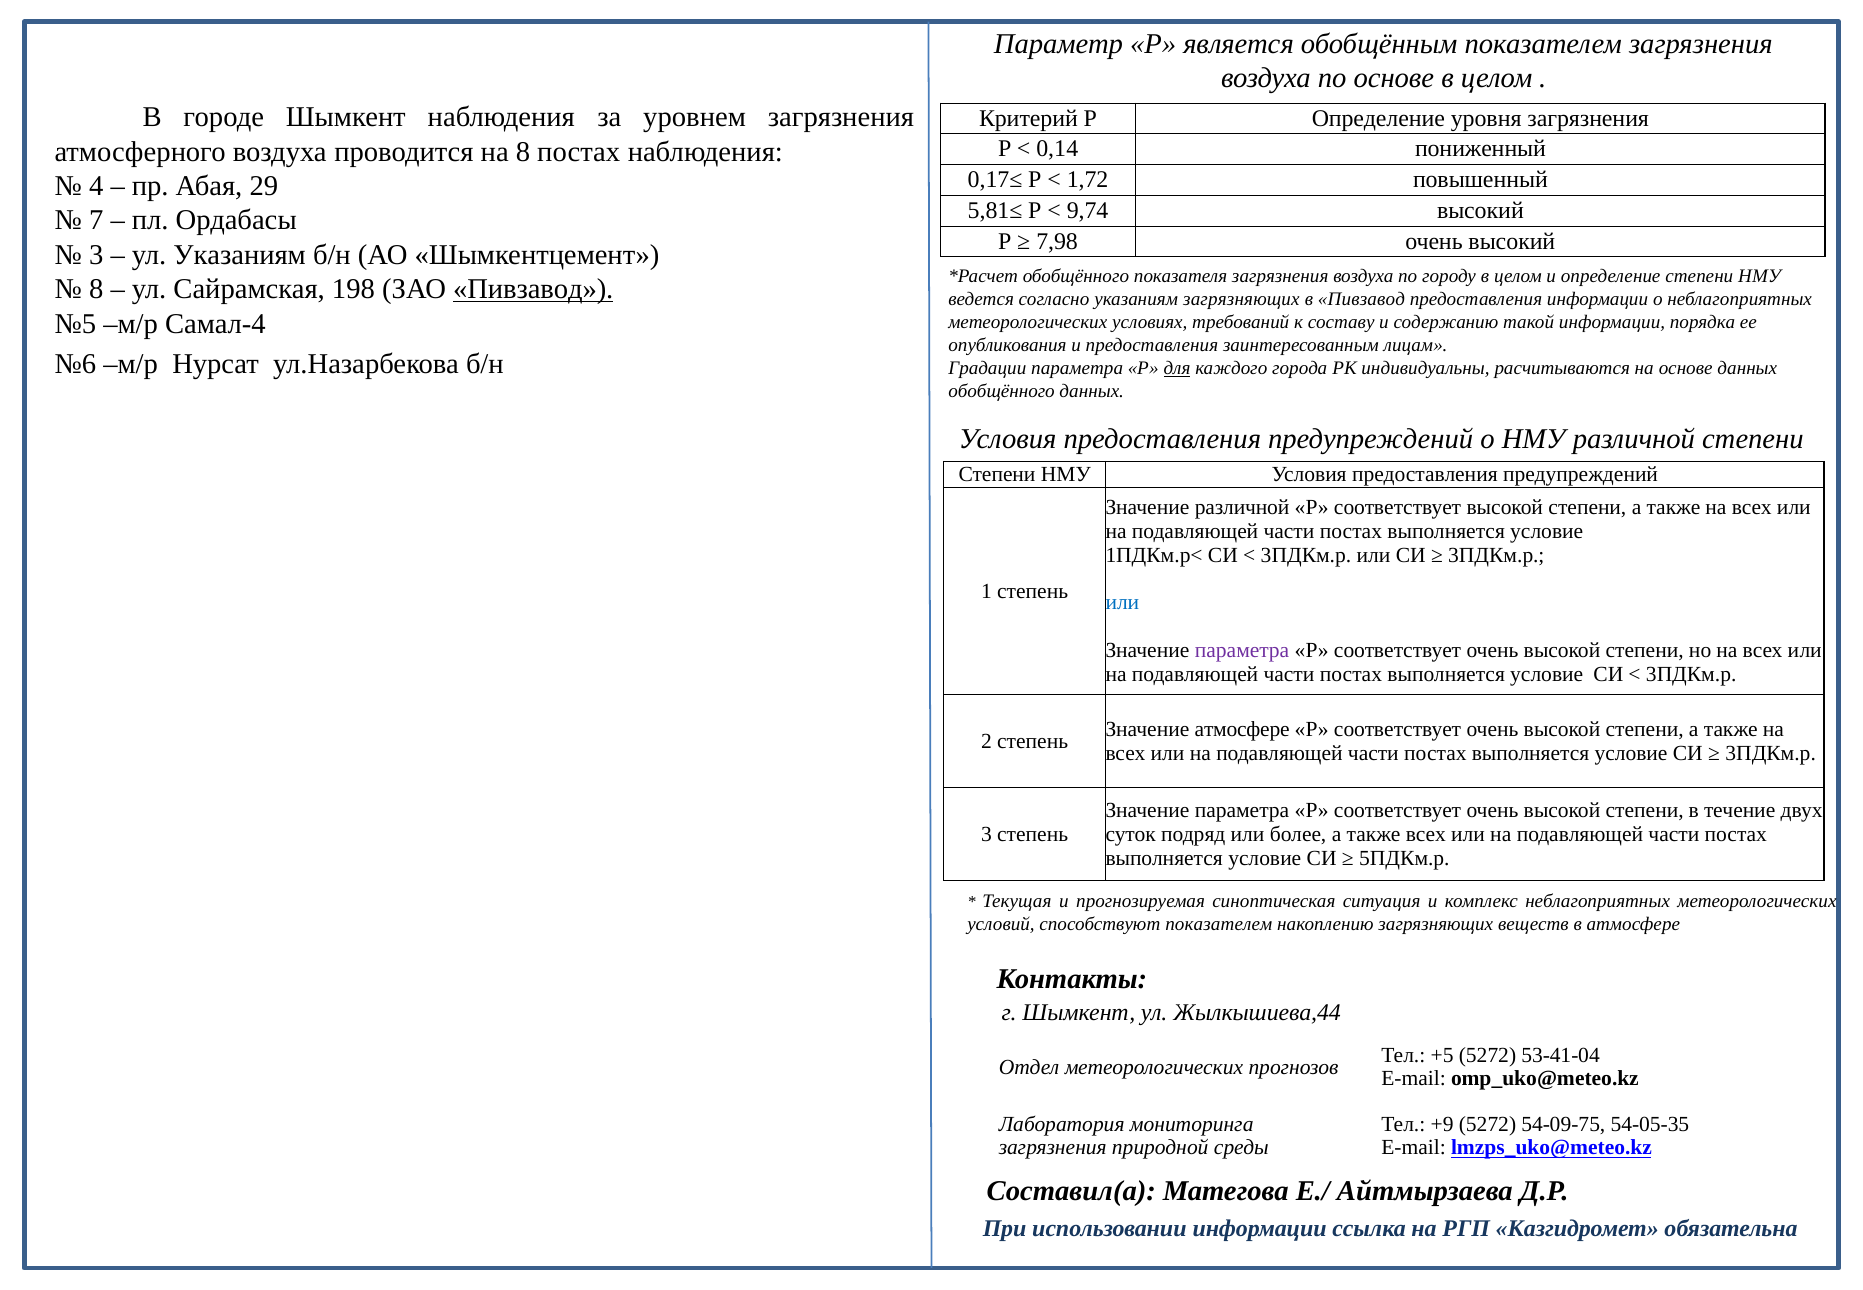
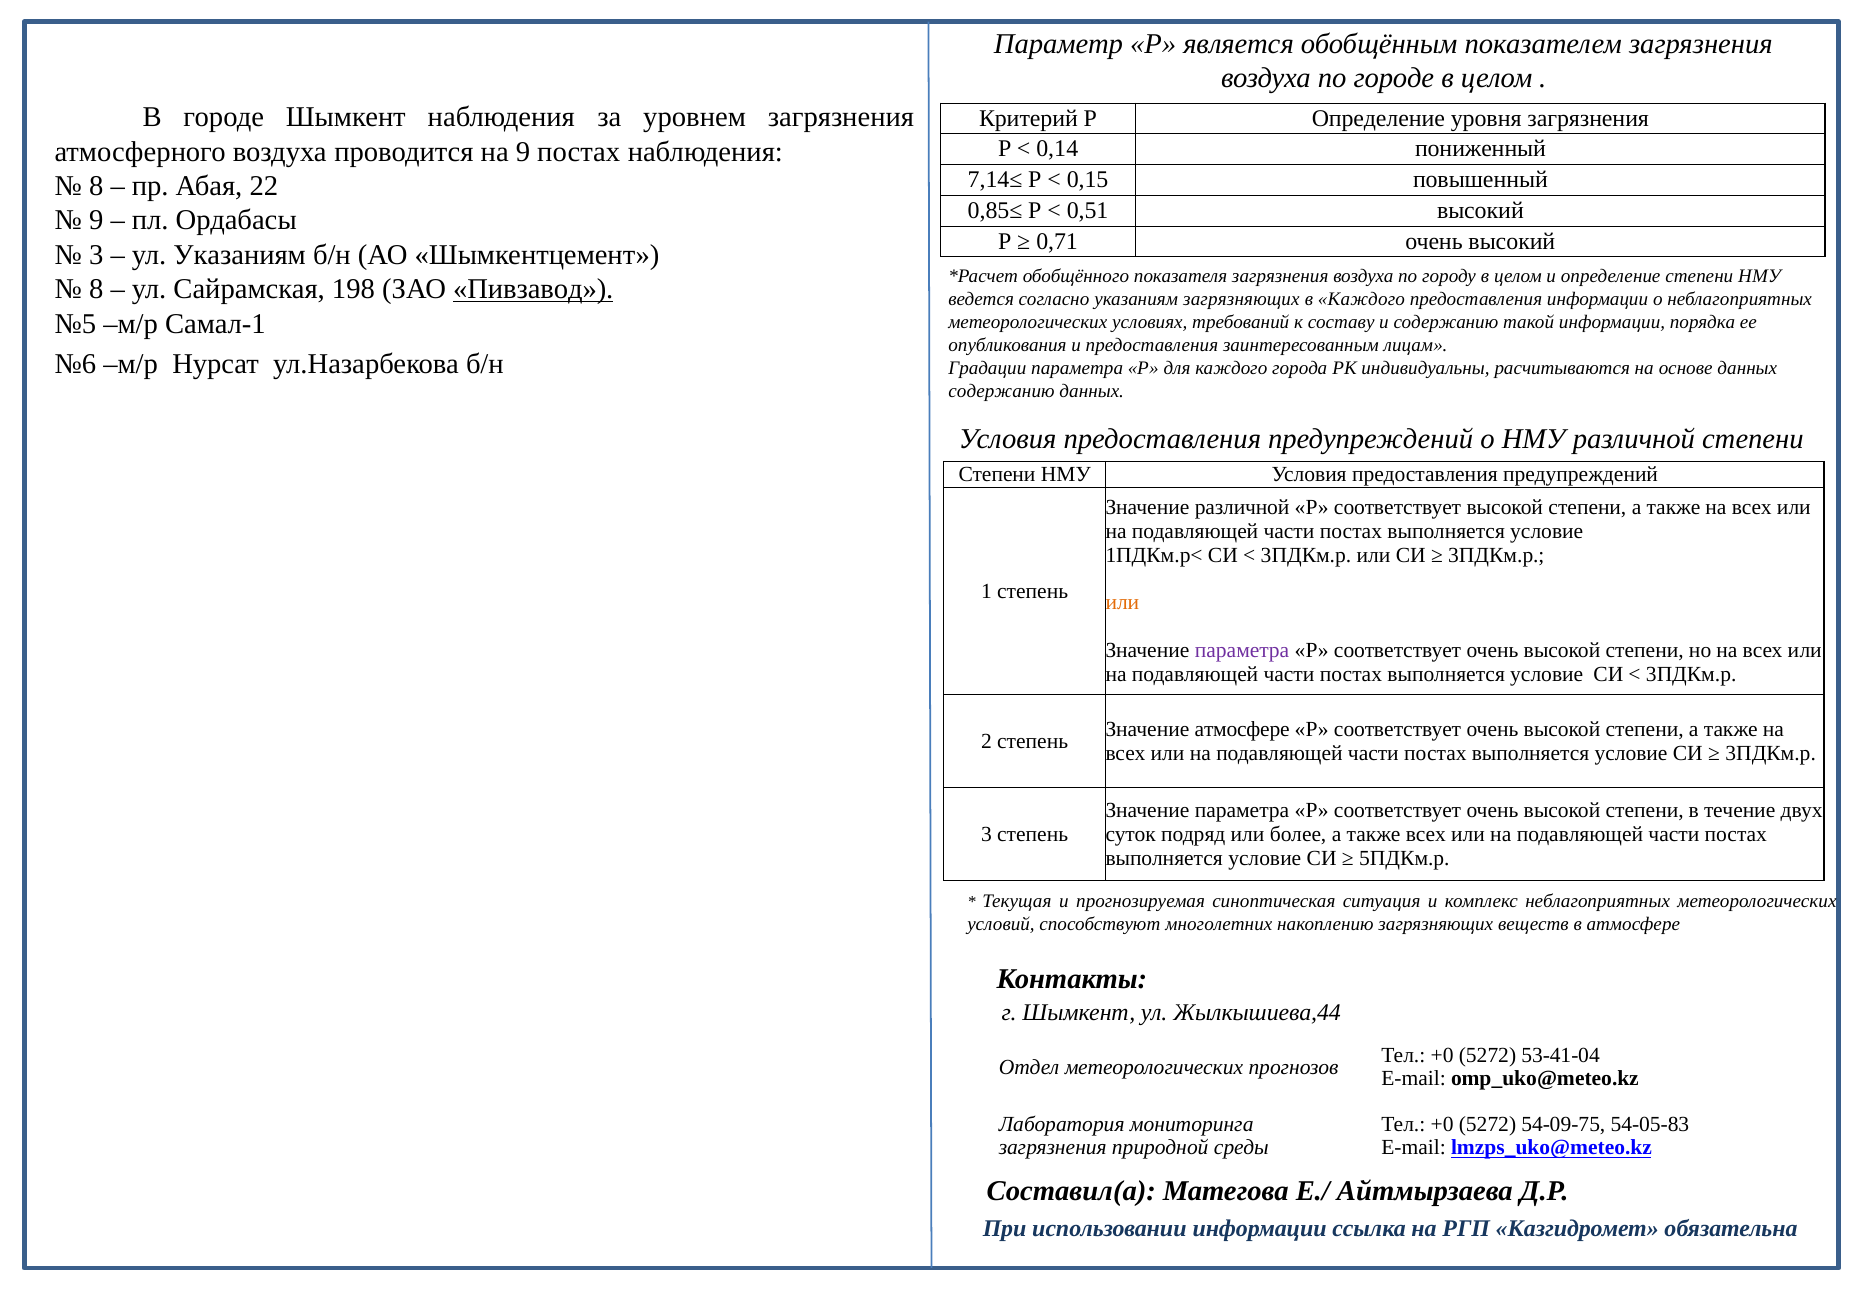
по основе: основе -> городе (1394, 78)
на 8: 8 -> 9 (523, 152)
0,17≤: 0,17≤ -> 7,14≤ (995, 180)
1,72: 1,72 -> 0,15 (1088, 180)
4: 4 -> 8 (96, 186)
29: 29 -> 22 (264, 186)
5,81≤: 5,81≤ -> 0,85≤ (995, 210)
9,74: 9,74 -> 0,51 (1088, 210)
7: 7 -> 9 (96, 220)
7,98: 7,98 -> 0,71 (1057, 241)
в Пивзавод: Пивзавод -> Каждого (1361, 300)
Самал-4: Самал-4 -> Самал-1 (215, 324)
для underline: present -> none (1177, 368)
обобщённого: обобщённого -> содержанию (1002, 391)
или colour: blue -> orange (1122, 603)
способствуют показателем: показателем -> многолетних (1219, 924)
+5: +5 -> +0 (1442, 1055)
+9: +9 -> +0 (1442, 1124)
54-05-35: 54-05-35 -> 54-05-83 (1650, 1124)
